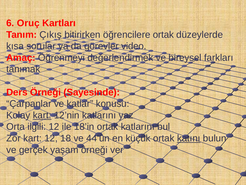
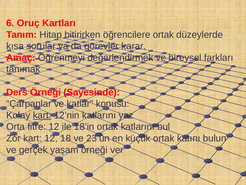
Çıkış: Çıkış -> Hitap (51, 35)
video: video -> karar (134, 46)
ilgili: ilgili -> fitre (37, 126)
44’ün: 44’ün -> 23’ün (98, 138)
katını underline: present -> none (189, 138)
